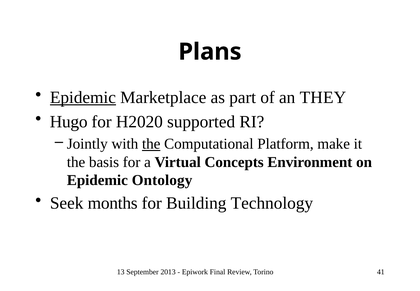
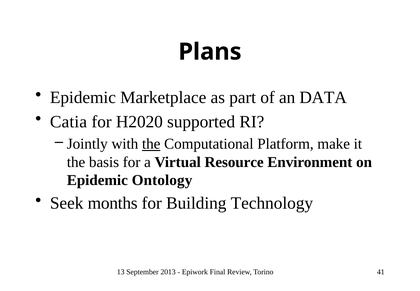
Epidemic underline: present -> none (83, 97)
THEY: THEY -> DATA (323, 97)
Hugo: Hugo -> Catia (68, 122)
Concepts: Concepts -> Resource (234, 162)
